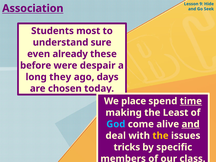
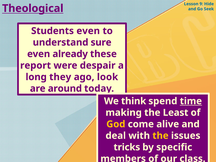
Association: Association -> Theological (33, 8)
Students most: most -> even (88, 31)
before: before -> report (36, 65)
days: days -> look (108, 77)
chosen: chosen -> around (65, 89)
place: place -> think (134, 101)
God colour: light blue -> yellow (116, 124)
and underline: present -> none (191, 124)
